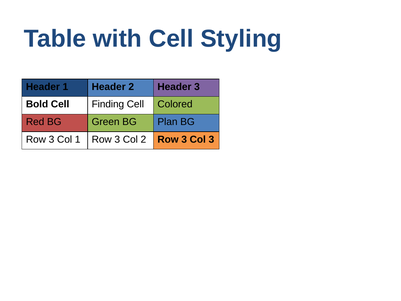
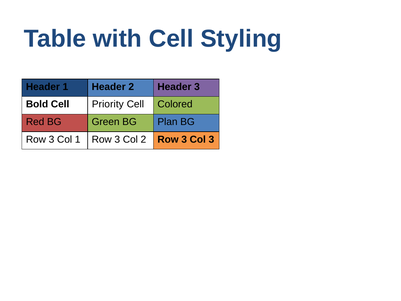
Finding: Finding -> Priority (108, 104)
